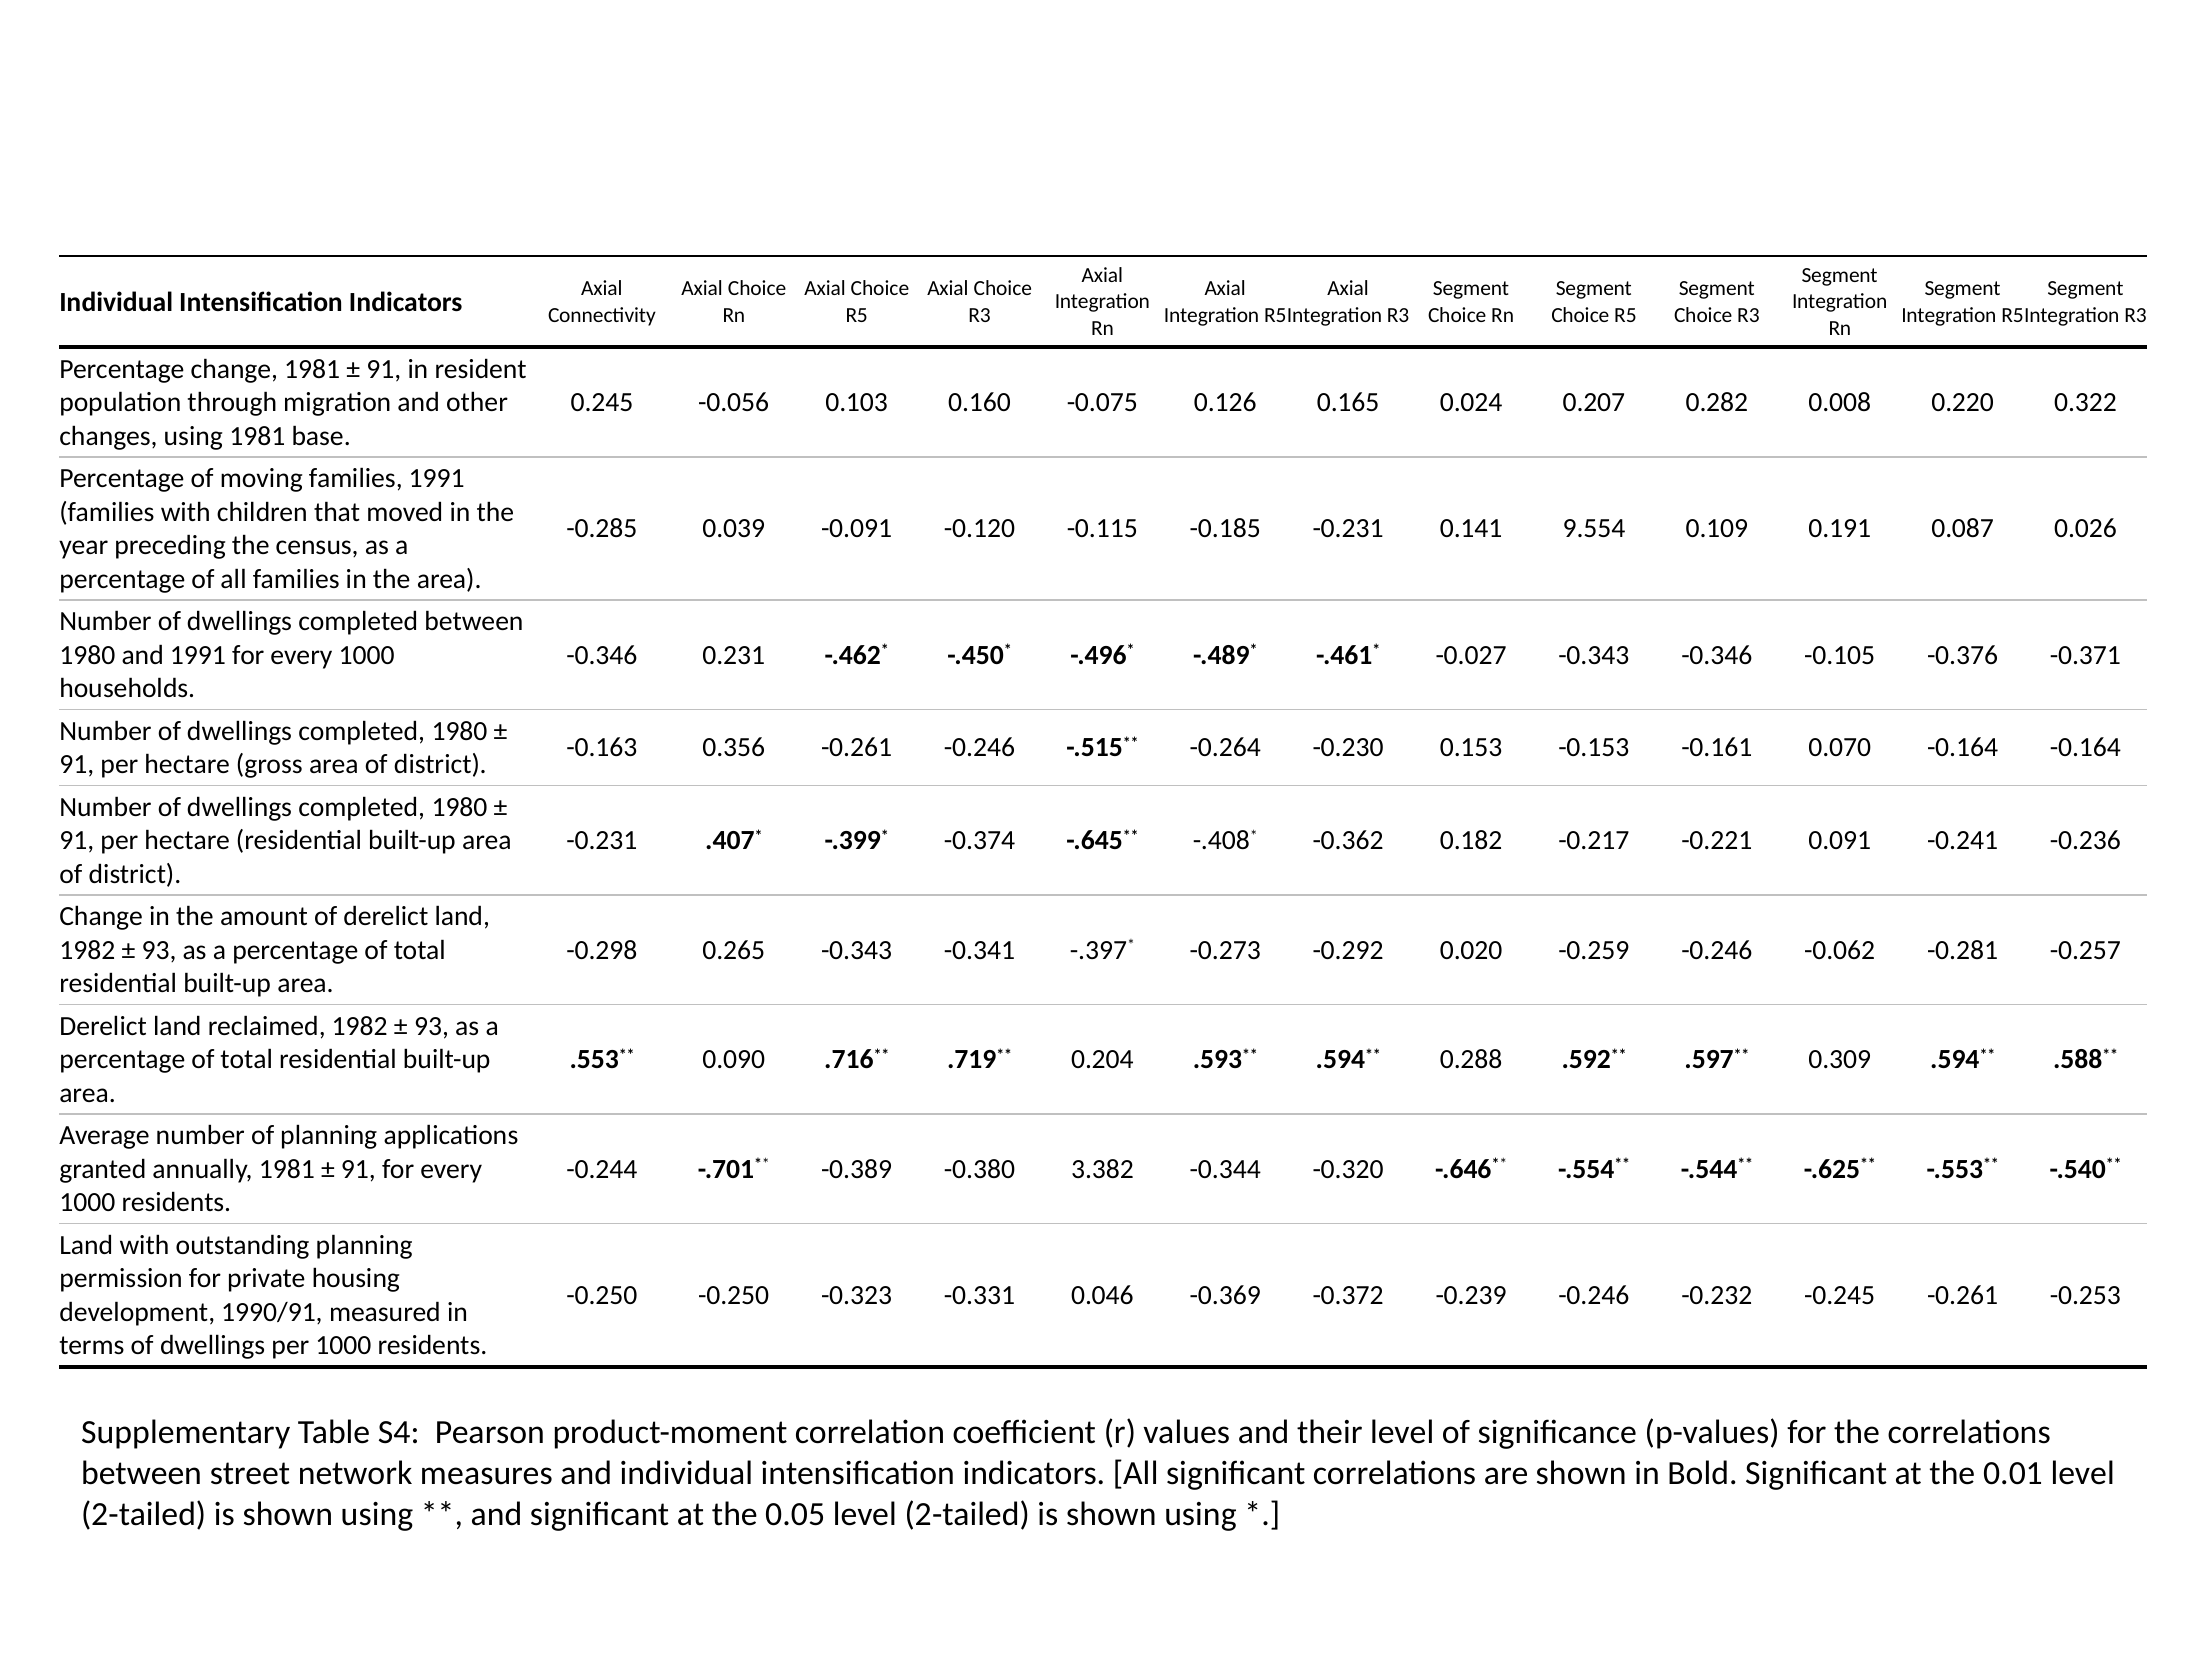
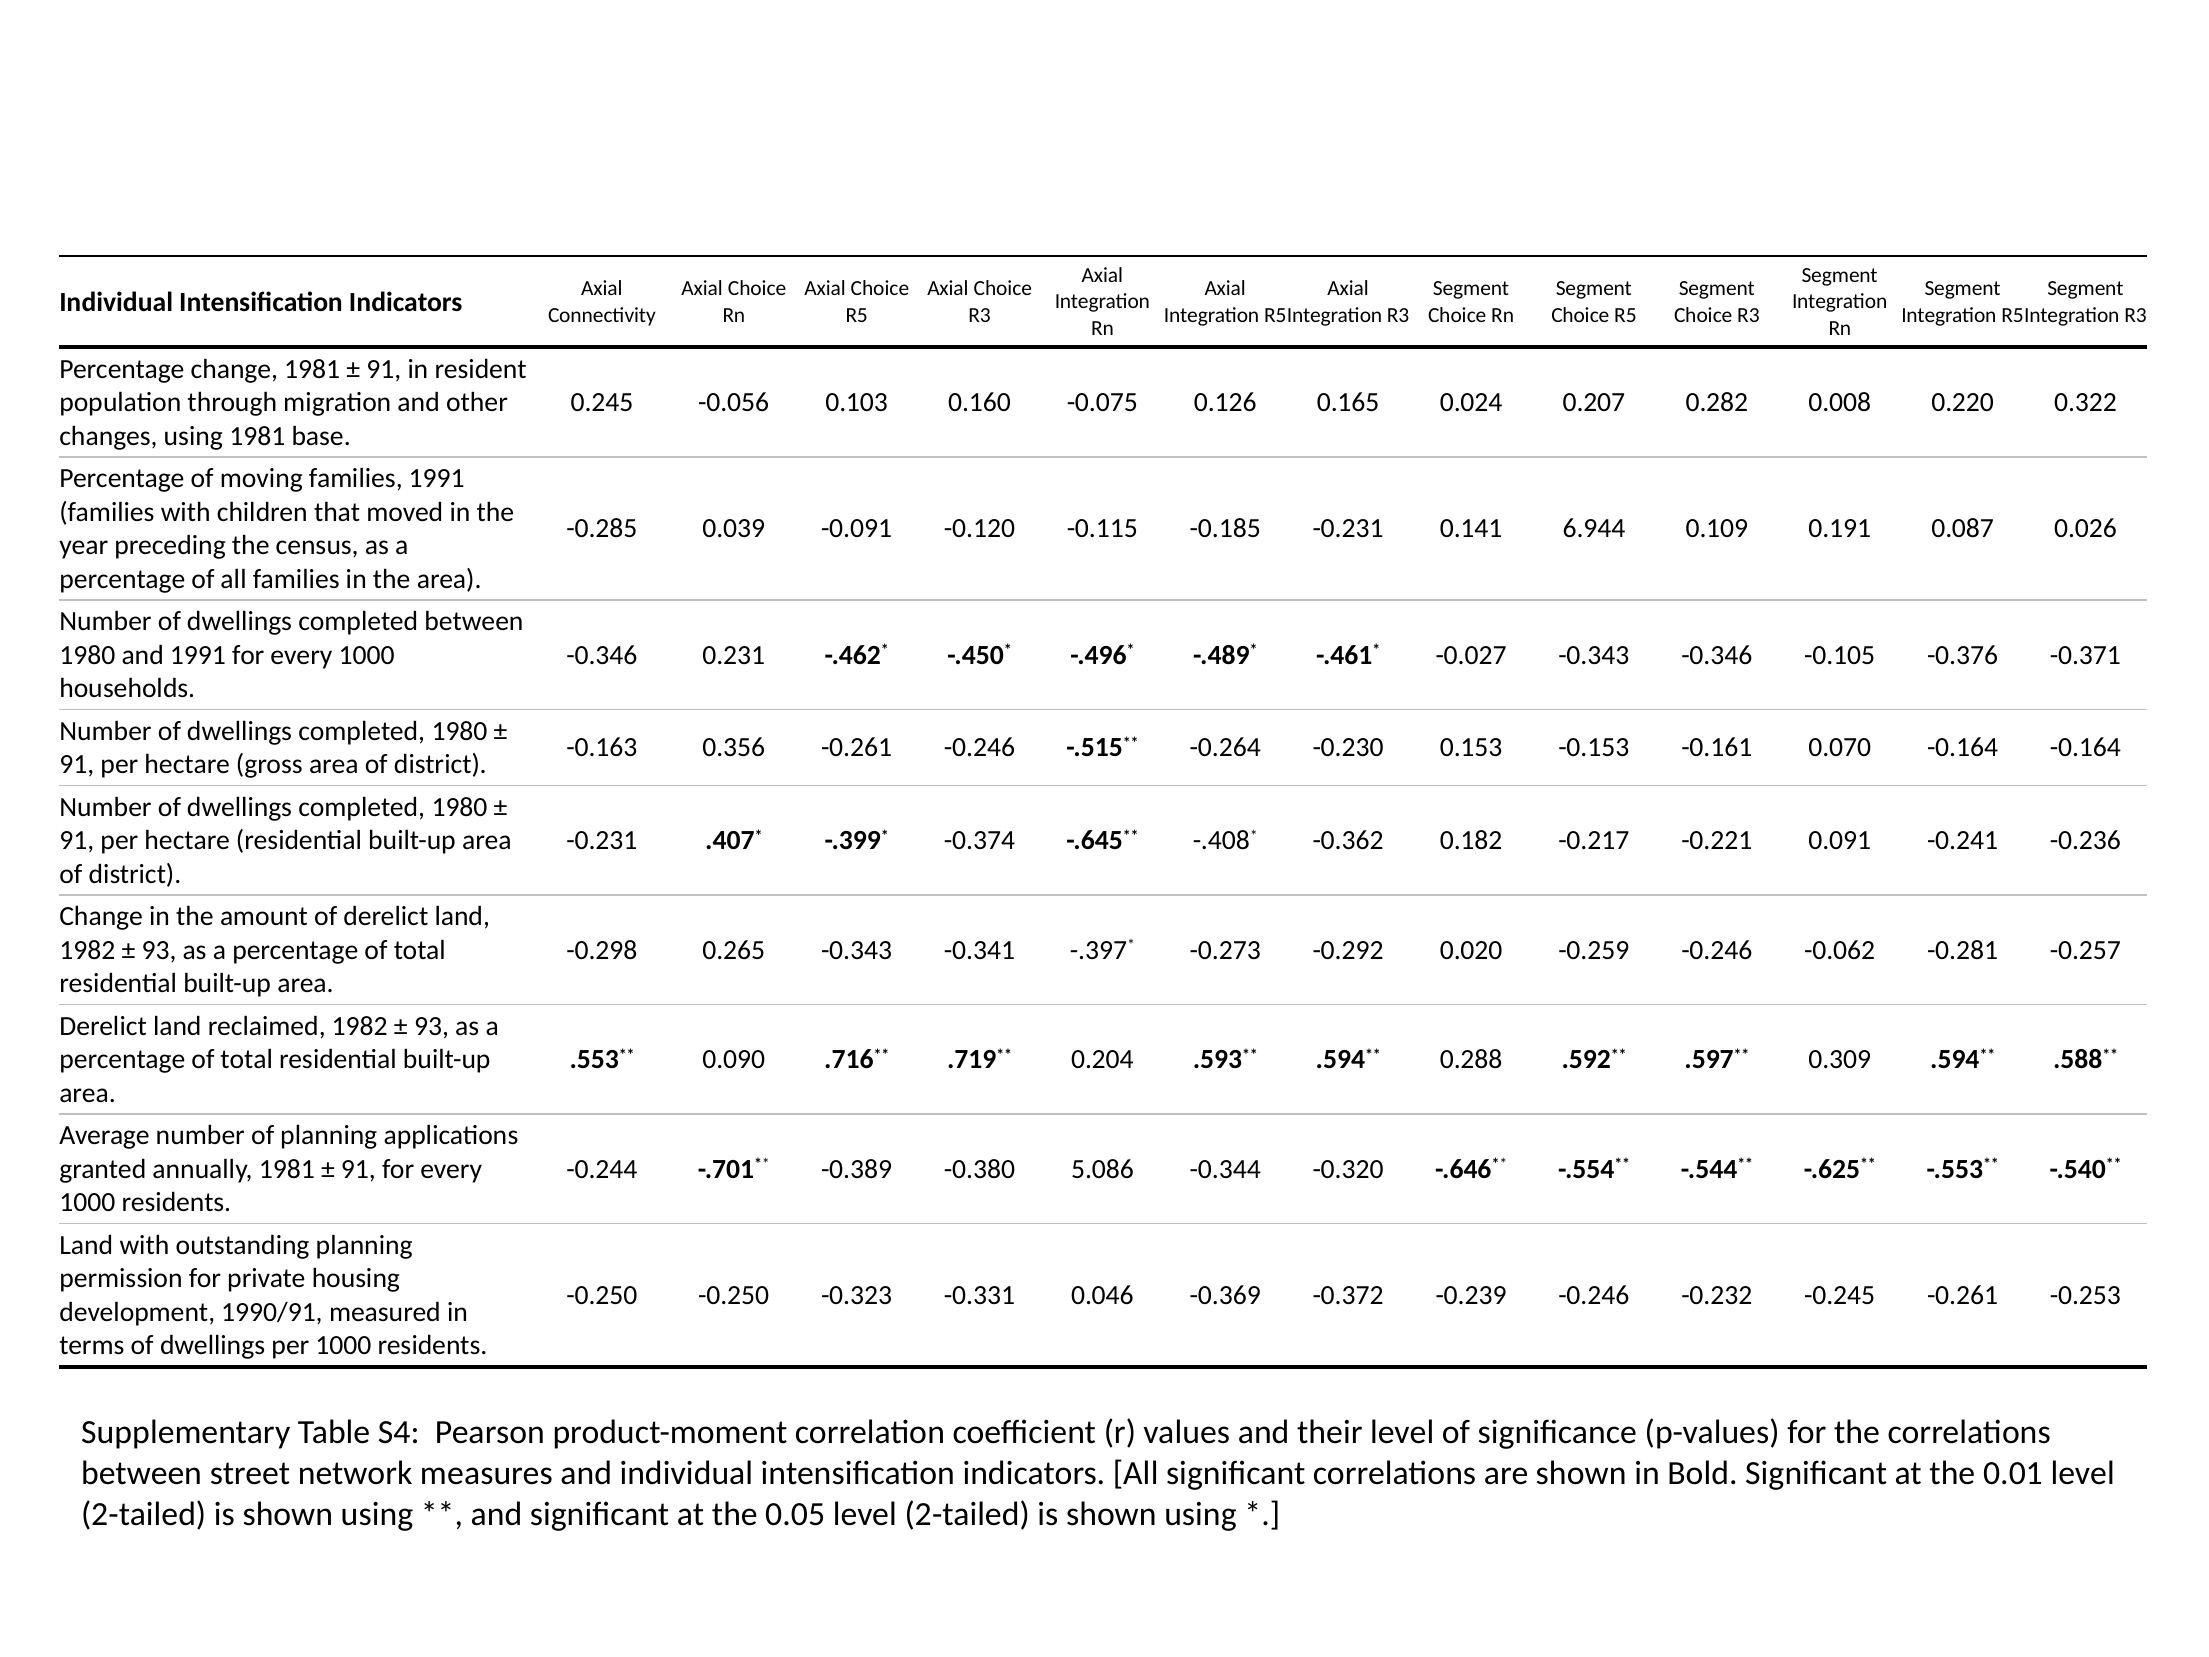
9.554: 9.554 -> 6.944 (1594, 529)
3.382: 3.382 -> 5.086 (1102, 1169)
